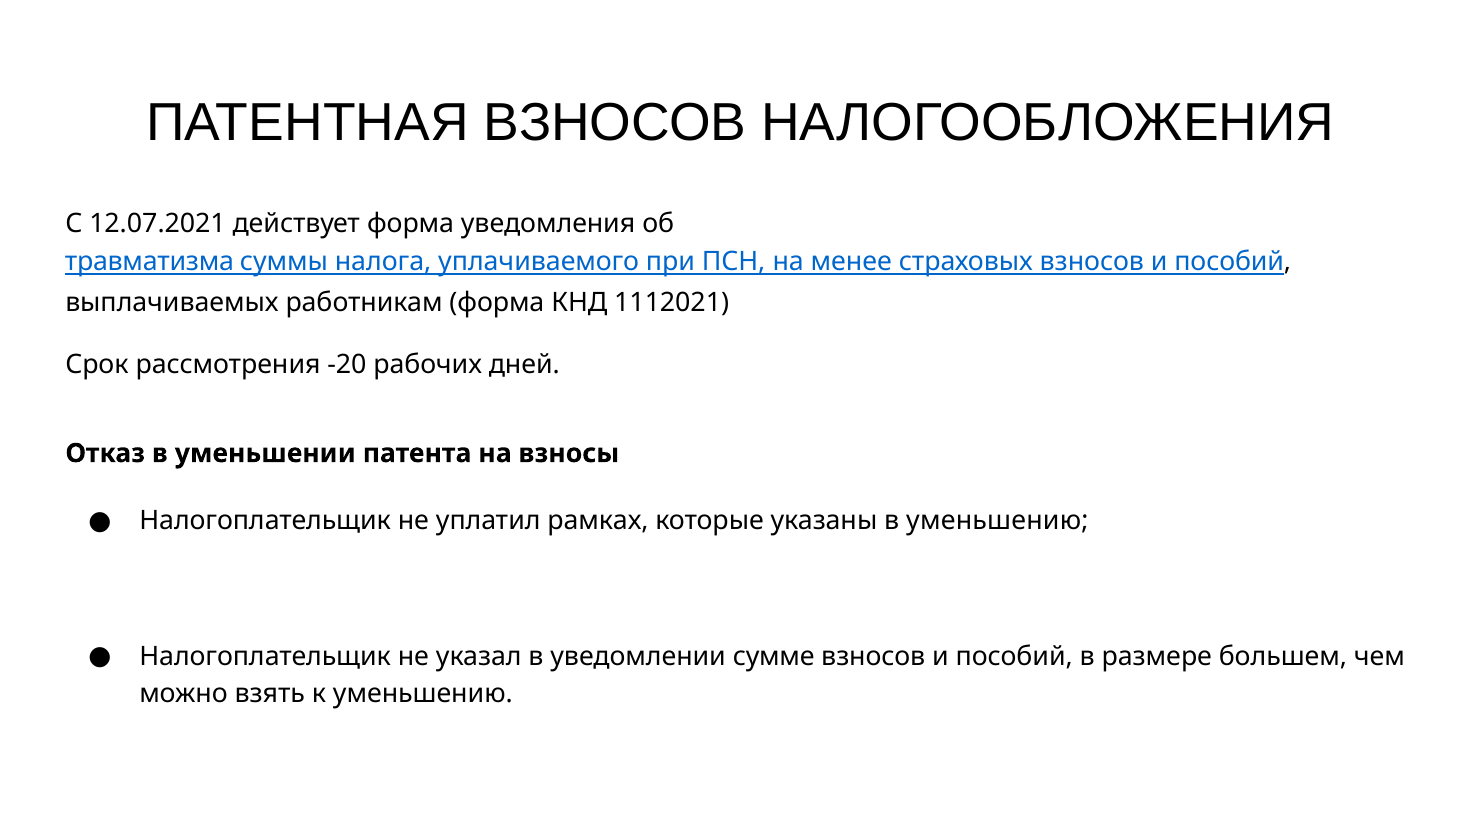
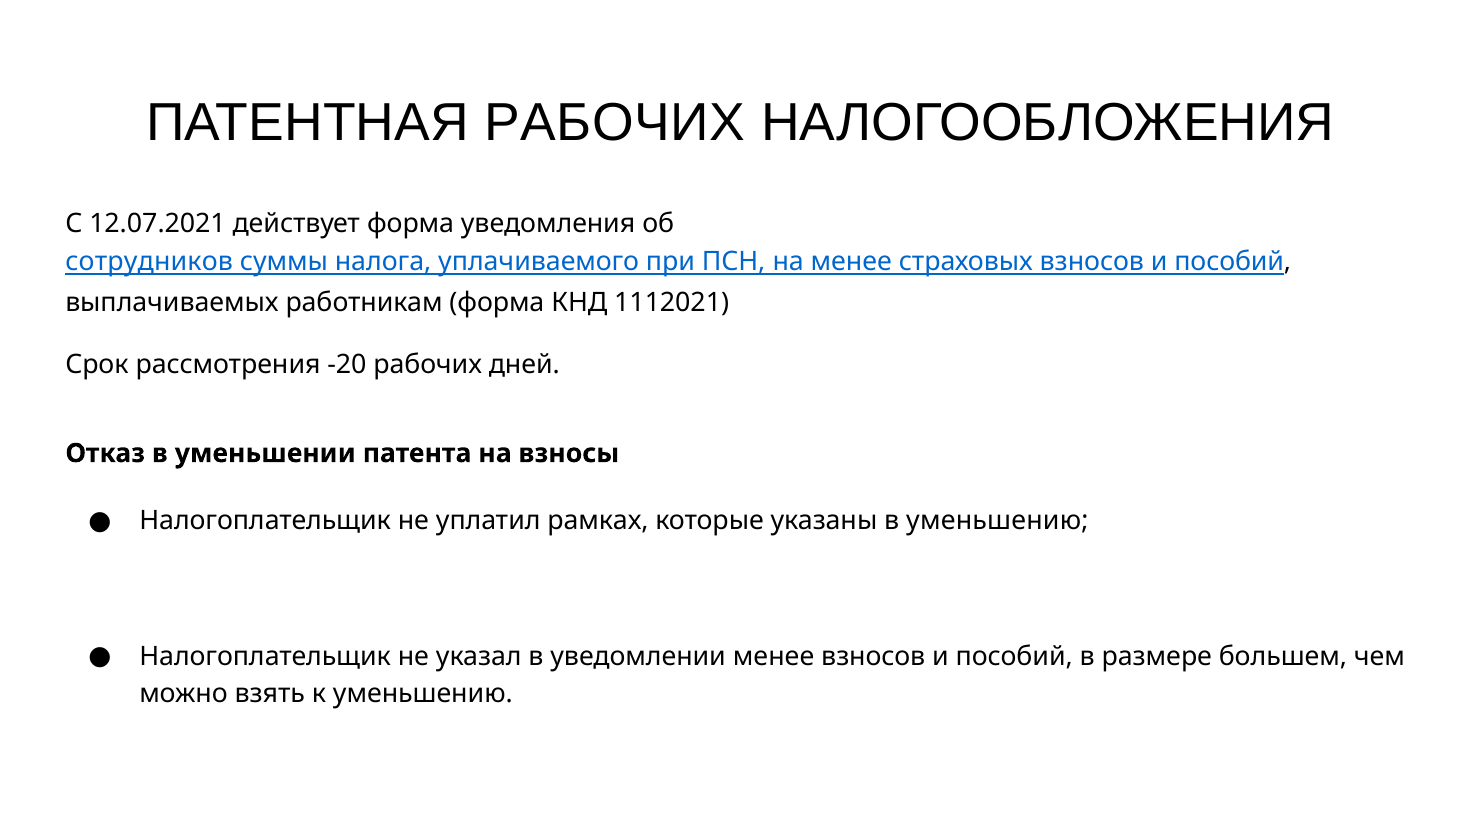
ПАТЕНТНАЯ ВЗНОСОВ: ВЗНОСОВ -> РАБОЧИХ (615, 123)
травматизма: травматизма -> сотрудников (149, 262)
уведомлении сумме: сумме -> менее (774, 657)
